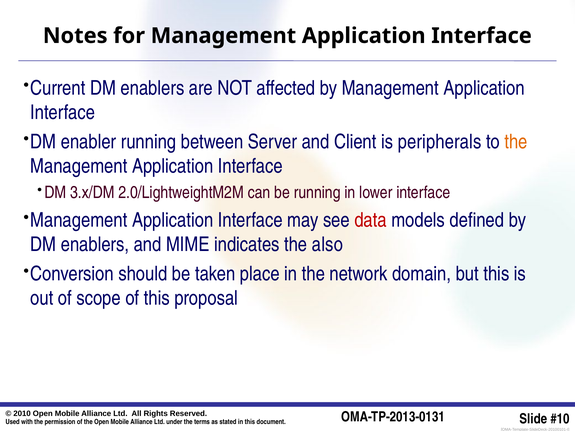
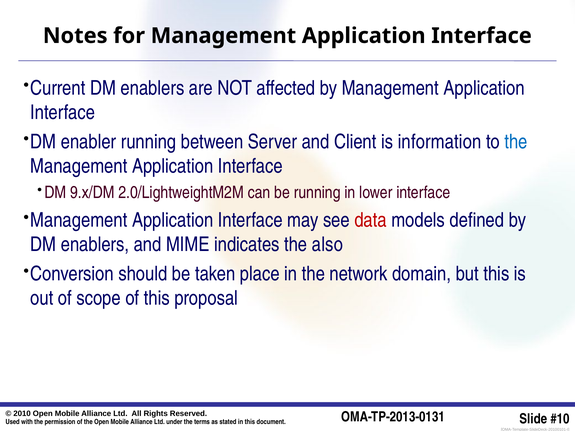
peripherals: peripherals -> information (440, 142)
the colour: orange -> blue (516, 142)
3.x/DM: 3.x/DM -> 9.x/DM (92, 193)
